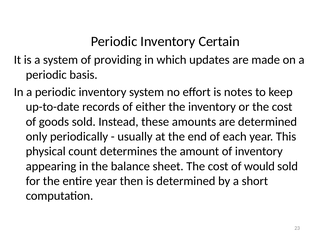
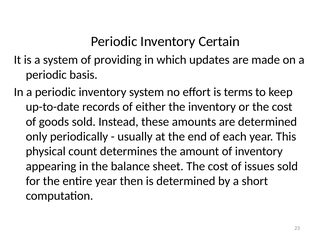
notes: notes -> terms (238, 92)
would: would -> issues (259, 166)
